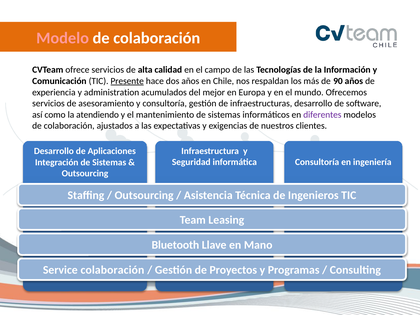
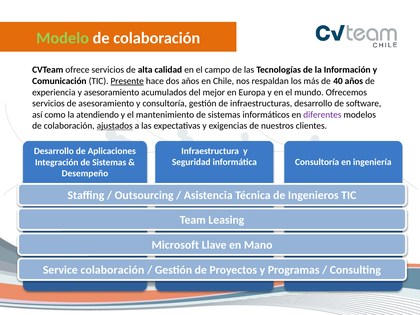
Modelo colour: pink -> light green (63, 38)
90: 90 -> 40 (338, 81)
y administration: administration -> asesoramiento (112, 92)
ajustados underline: none -> present (115, 126)
Outsourcing: Outsourcing -> Desempeño (85, 173)
Bluetooth: Bluetooth -> Microsoft (175, 245)
